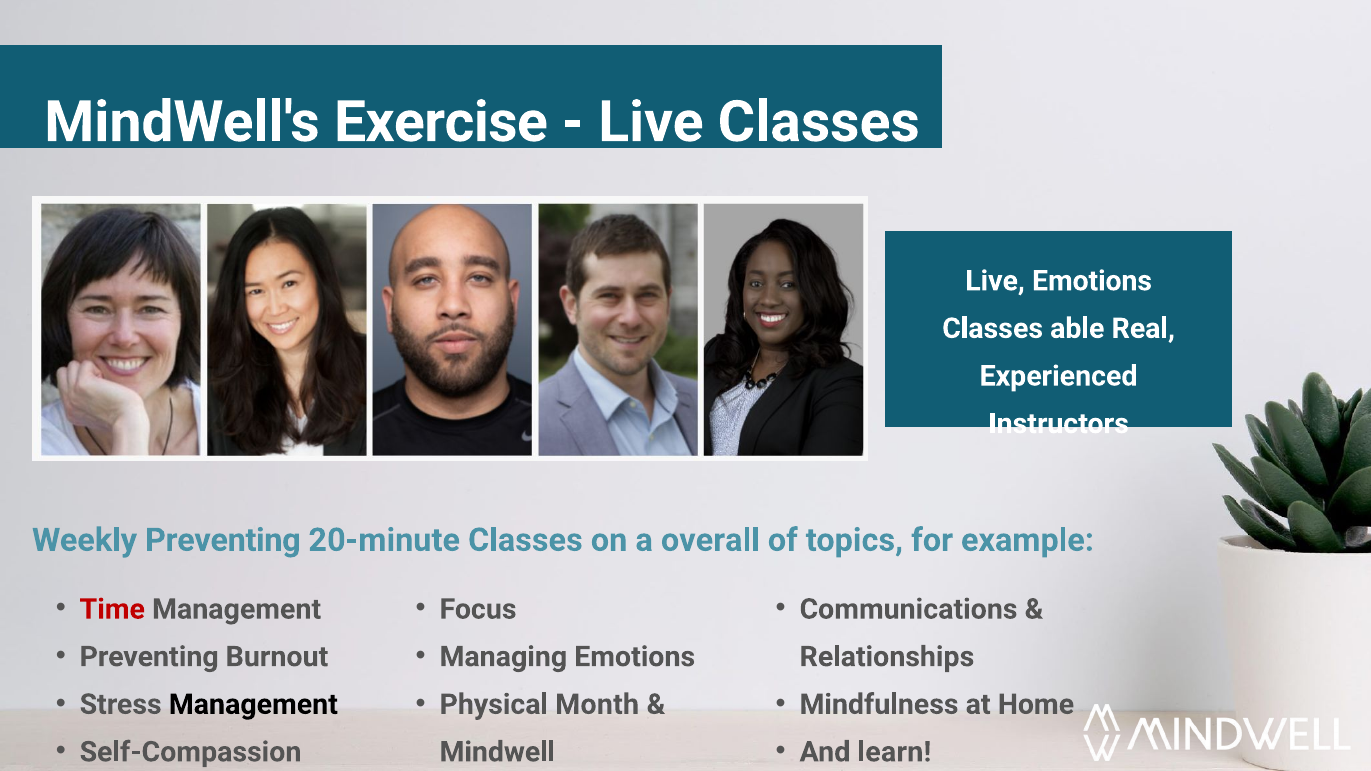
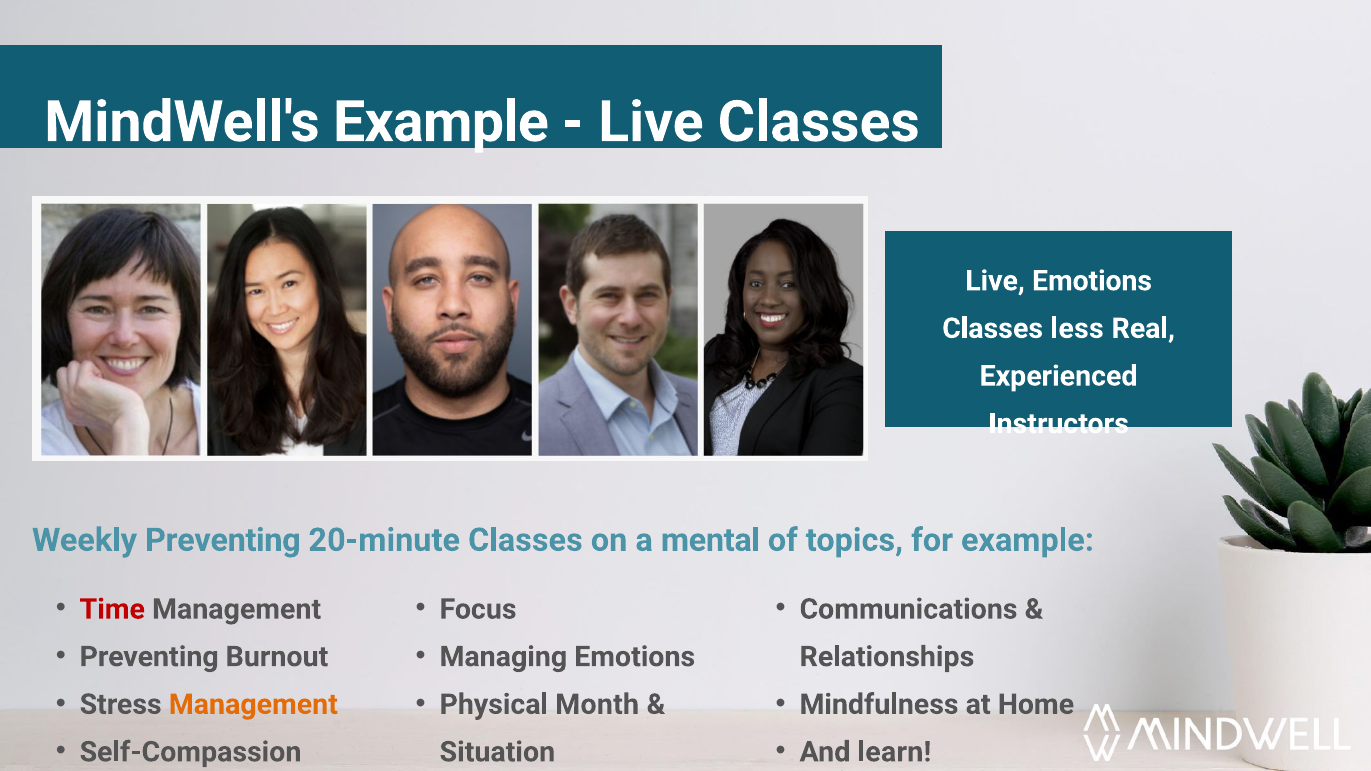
MindWell's Exercise: Exercise -> Example (441, 122)
able: able -> less (1077, 329)
overall: overall -> mental (710, 540)
Management colour: black -> orange (253, 705)
Mindwell: Mindwell -> Situation (497, 752)
